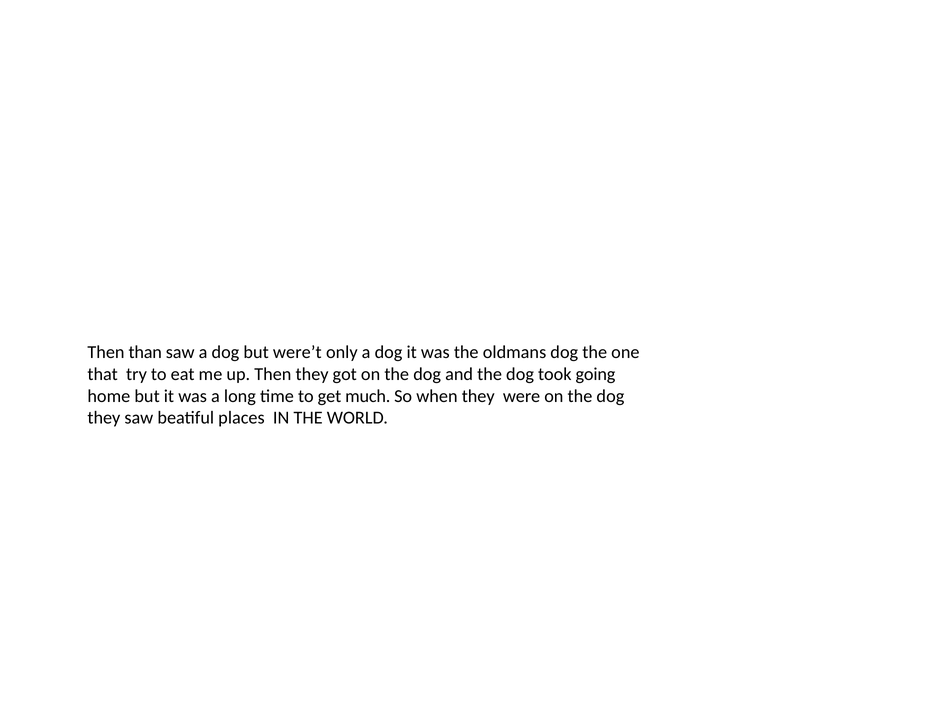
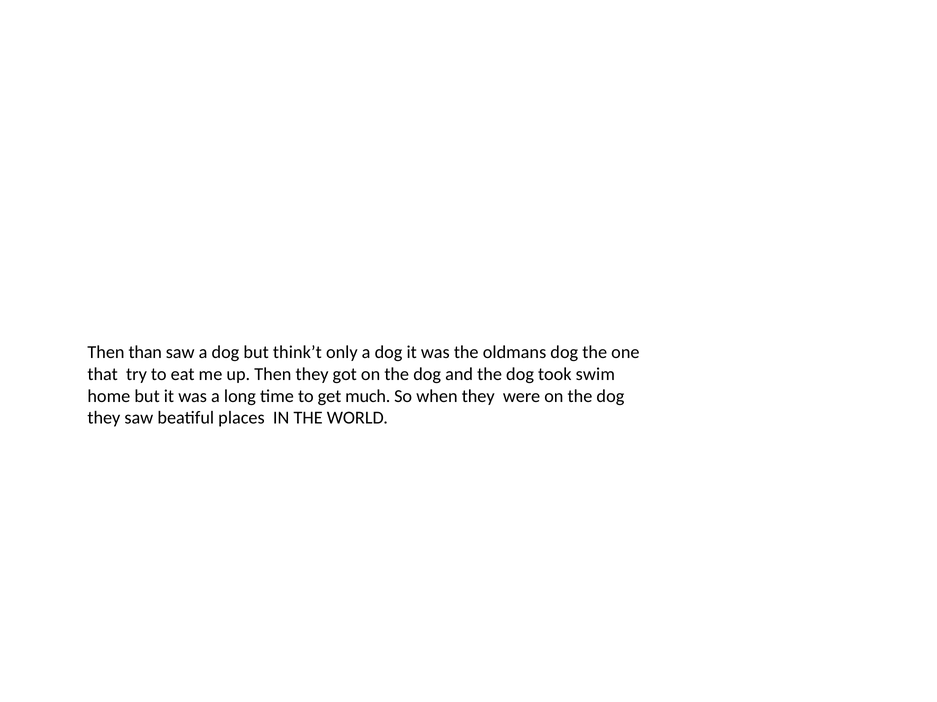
were’t: were’t -> think’t (297, 353)
going: going -> swim (595, 375)
